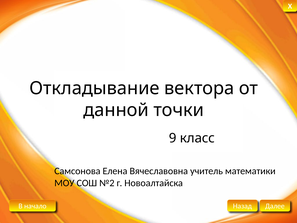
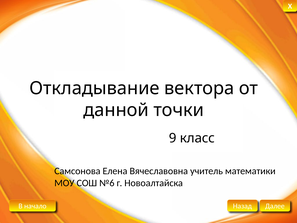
№2: №2 -> №6 (107, 183)
